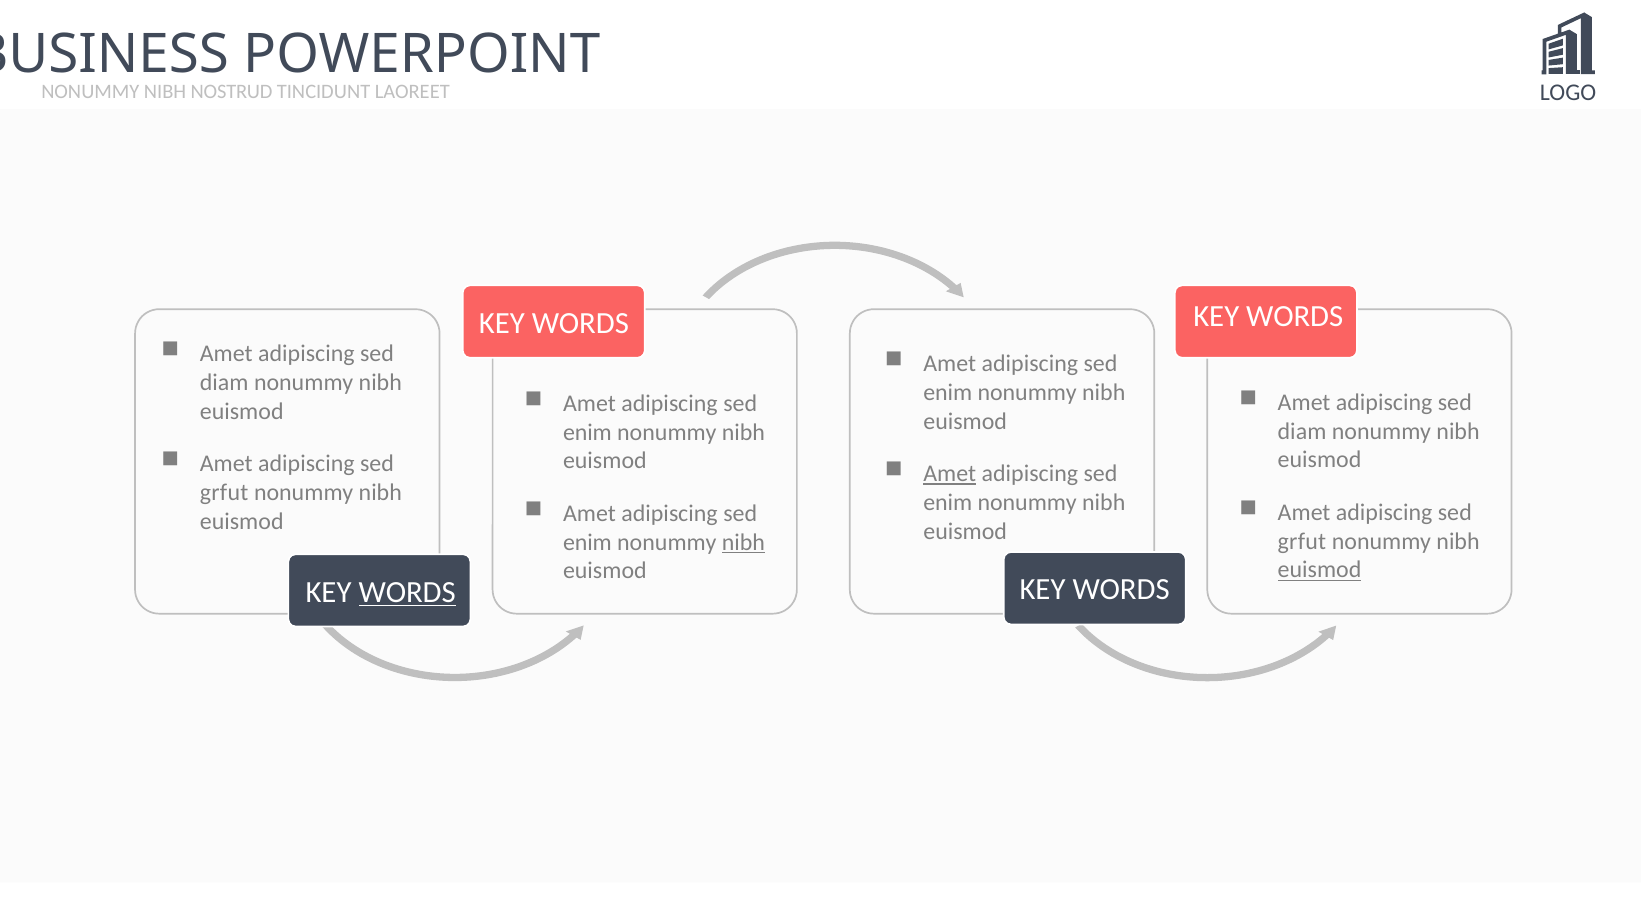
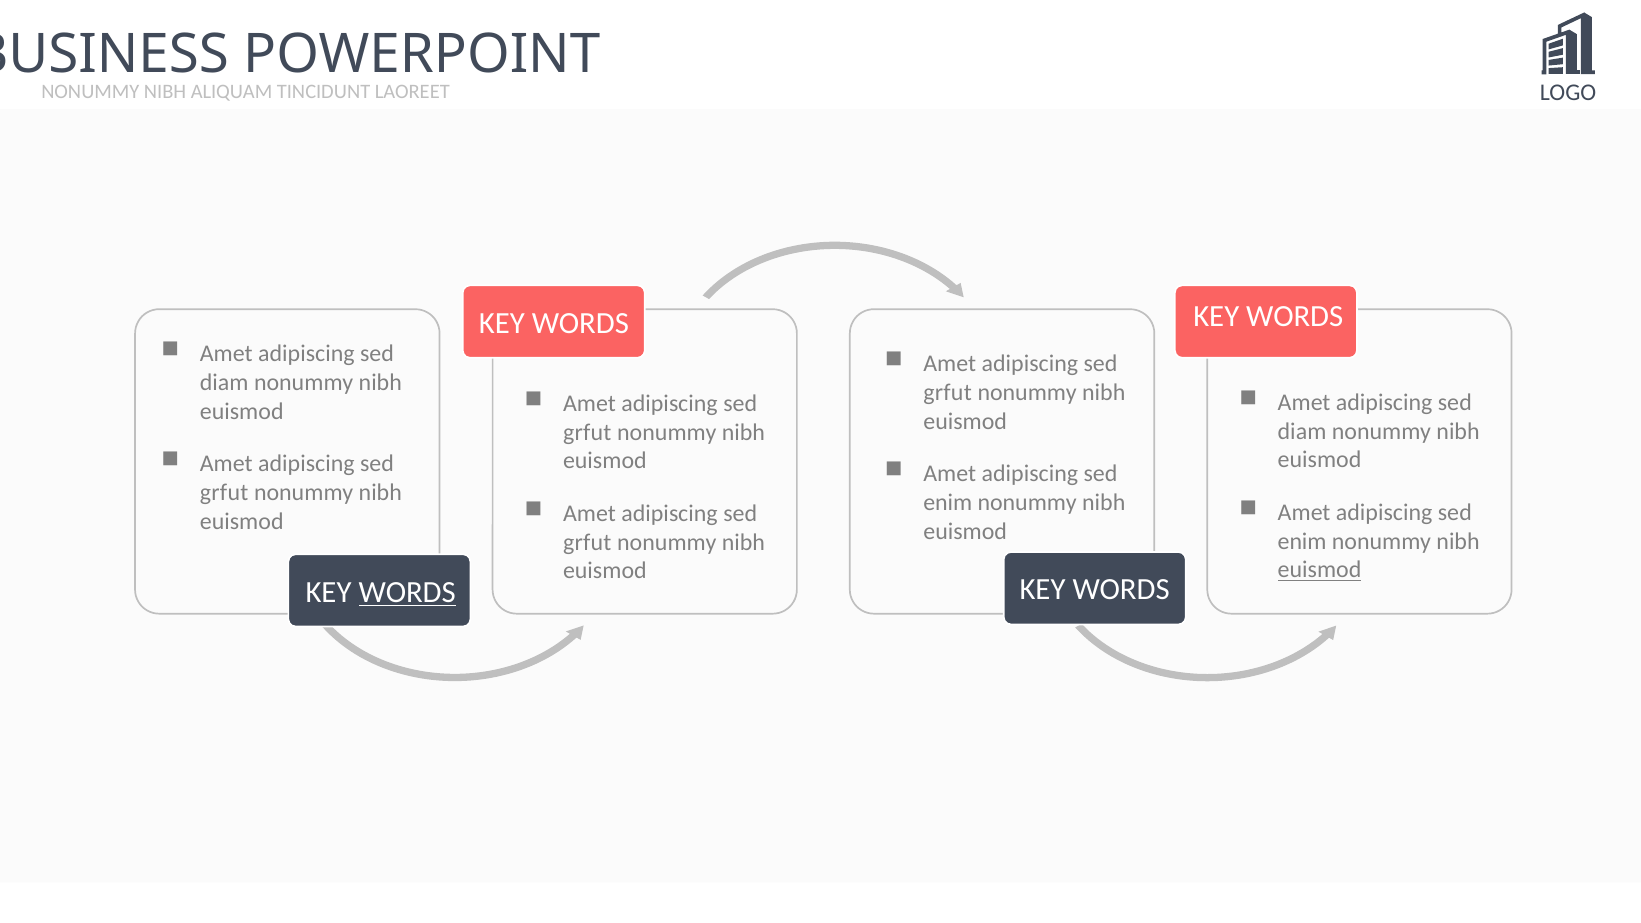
NOSTRUD: NOSTRUD -> ALIQUAM (232, 91)
enim: enim -> grfut (948, 393)
enim: enim -> grfut (587, 432)
Amet underline: present -> none (950, 474)
grfut: grfut -> enim (1302, 541)
enim: enim -> grfut (587, 542)
nibh underline: present -> none (743, 542)
